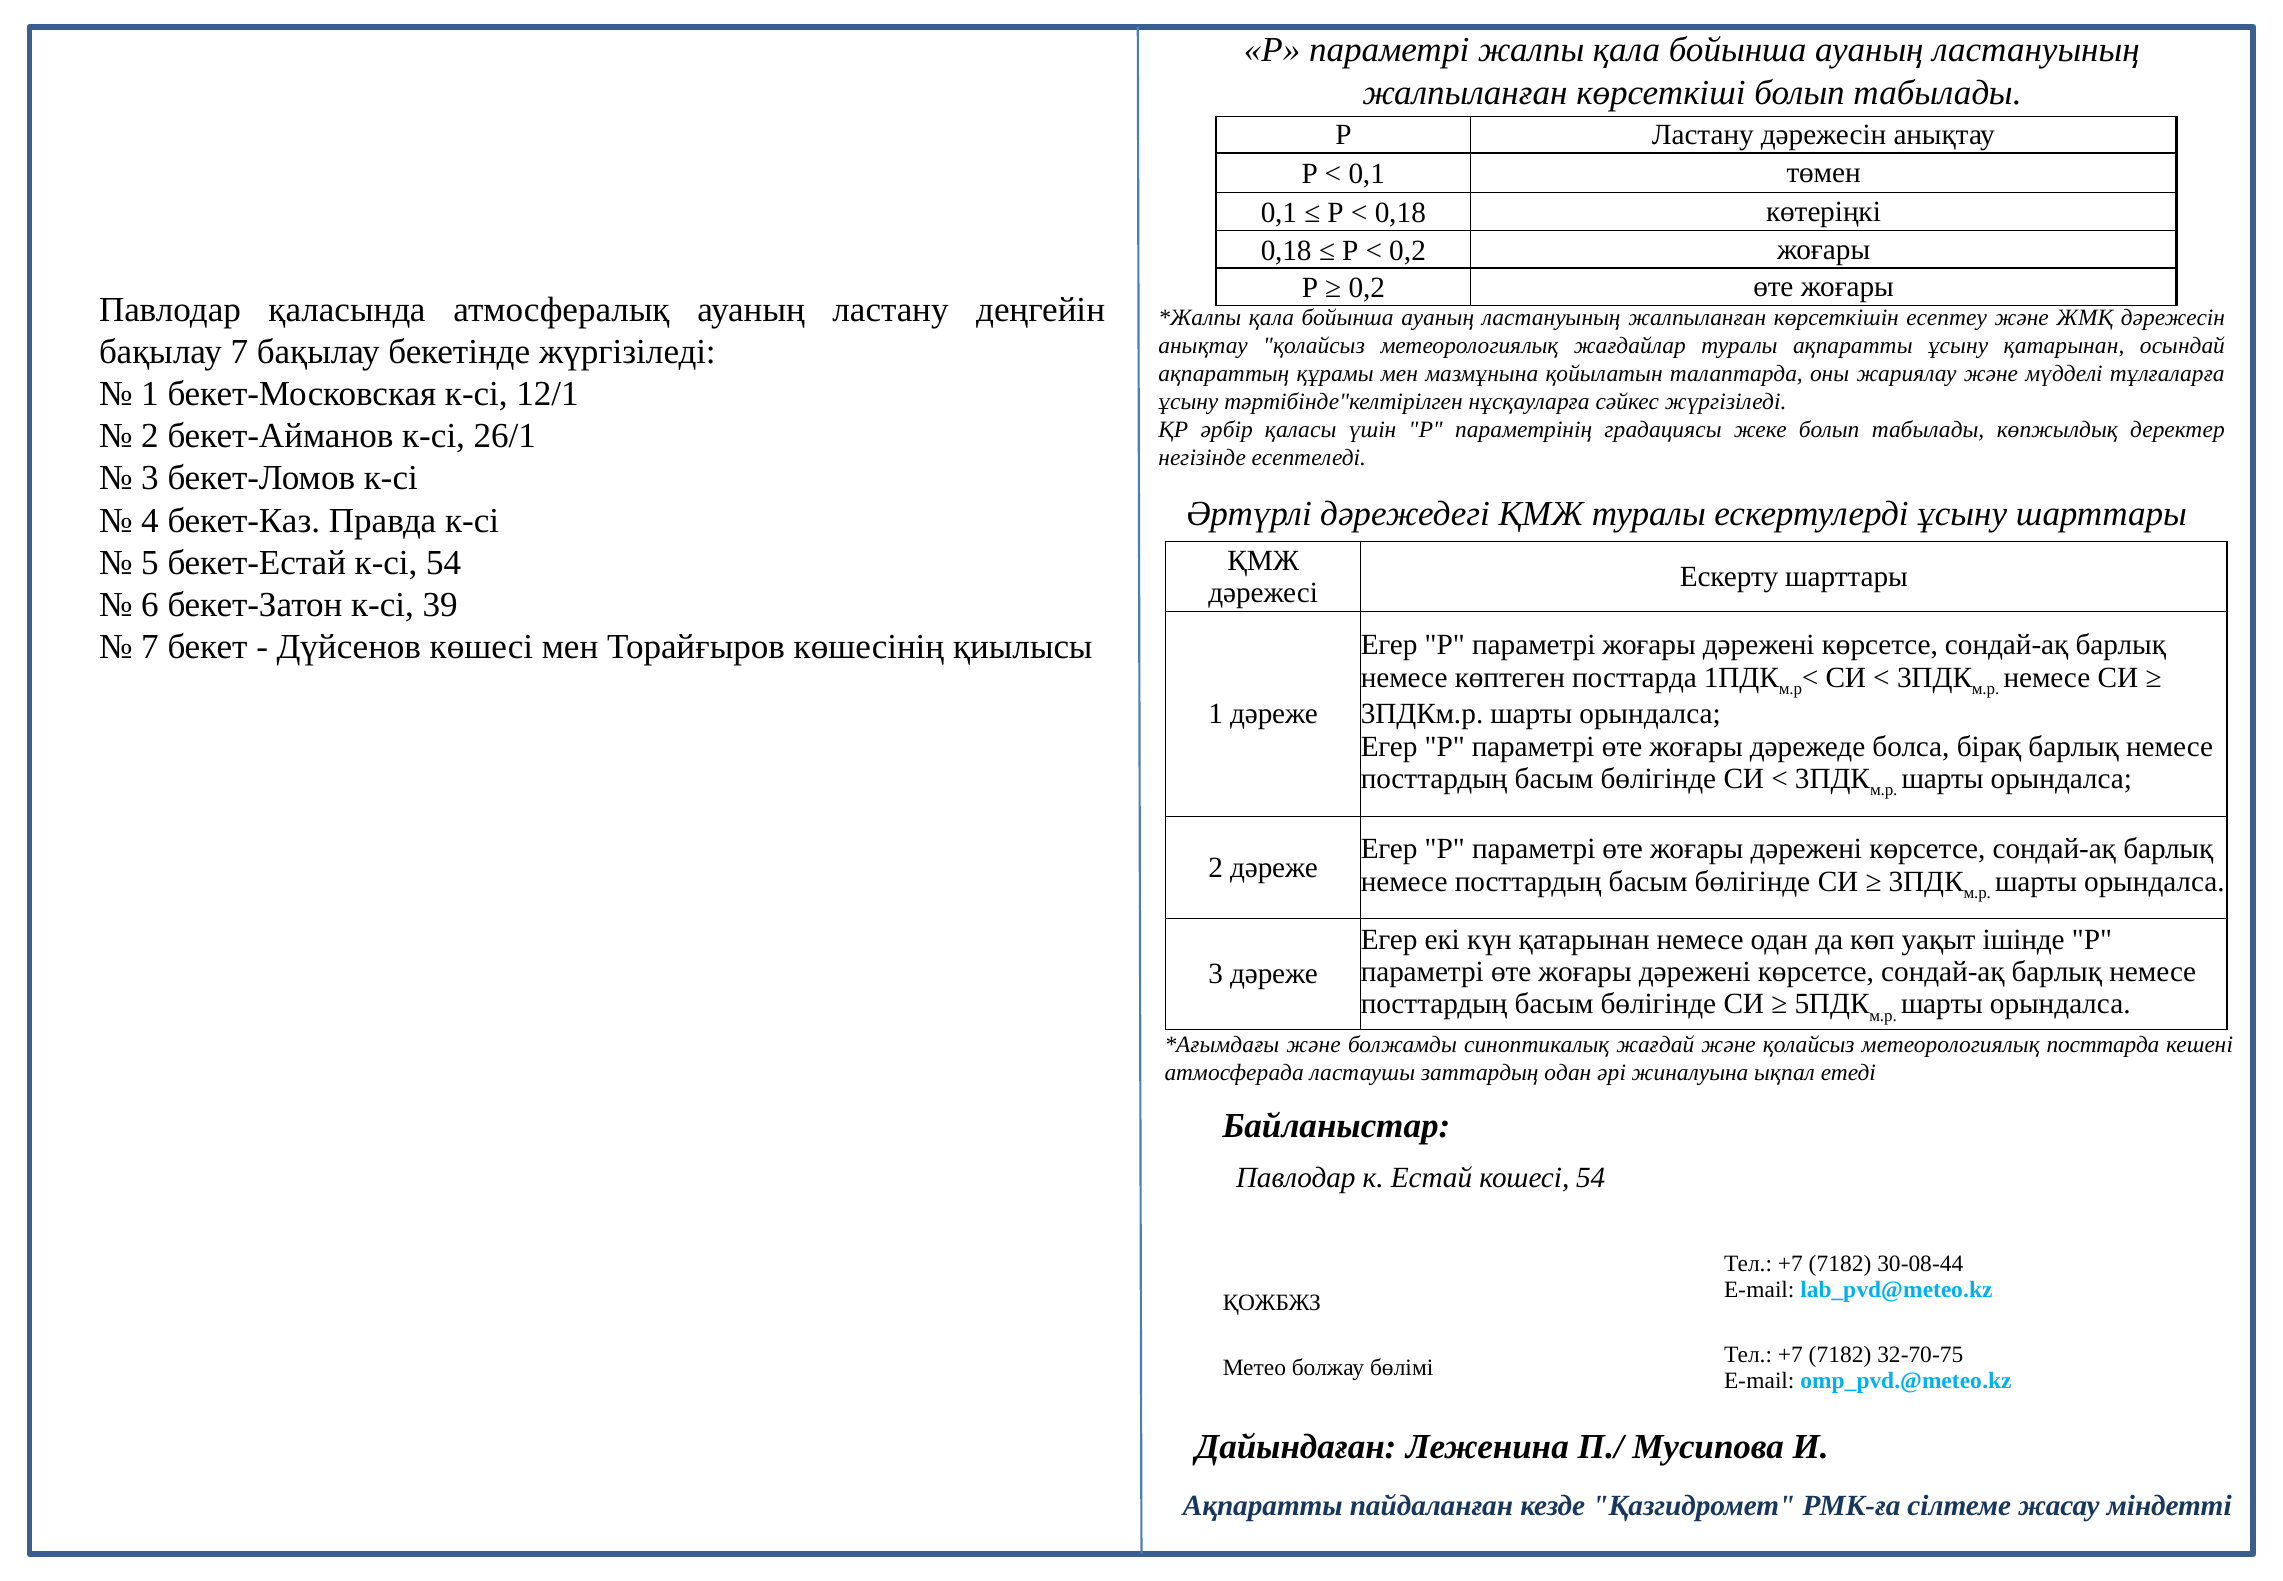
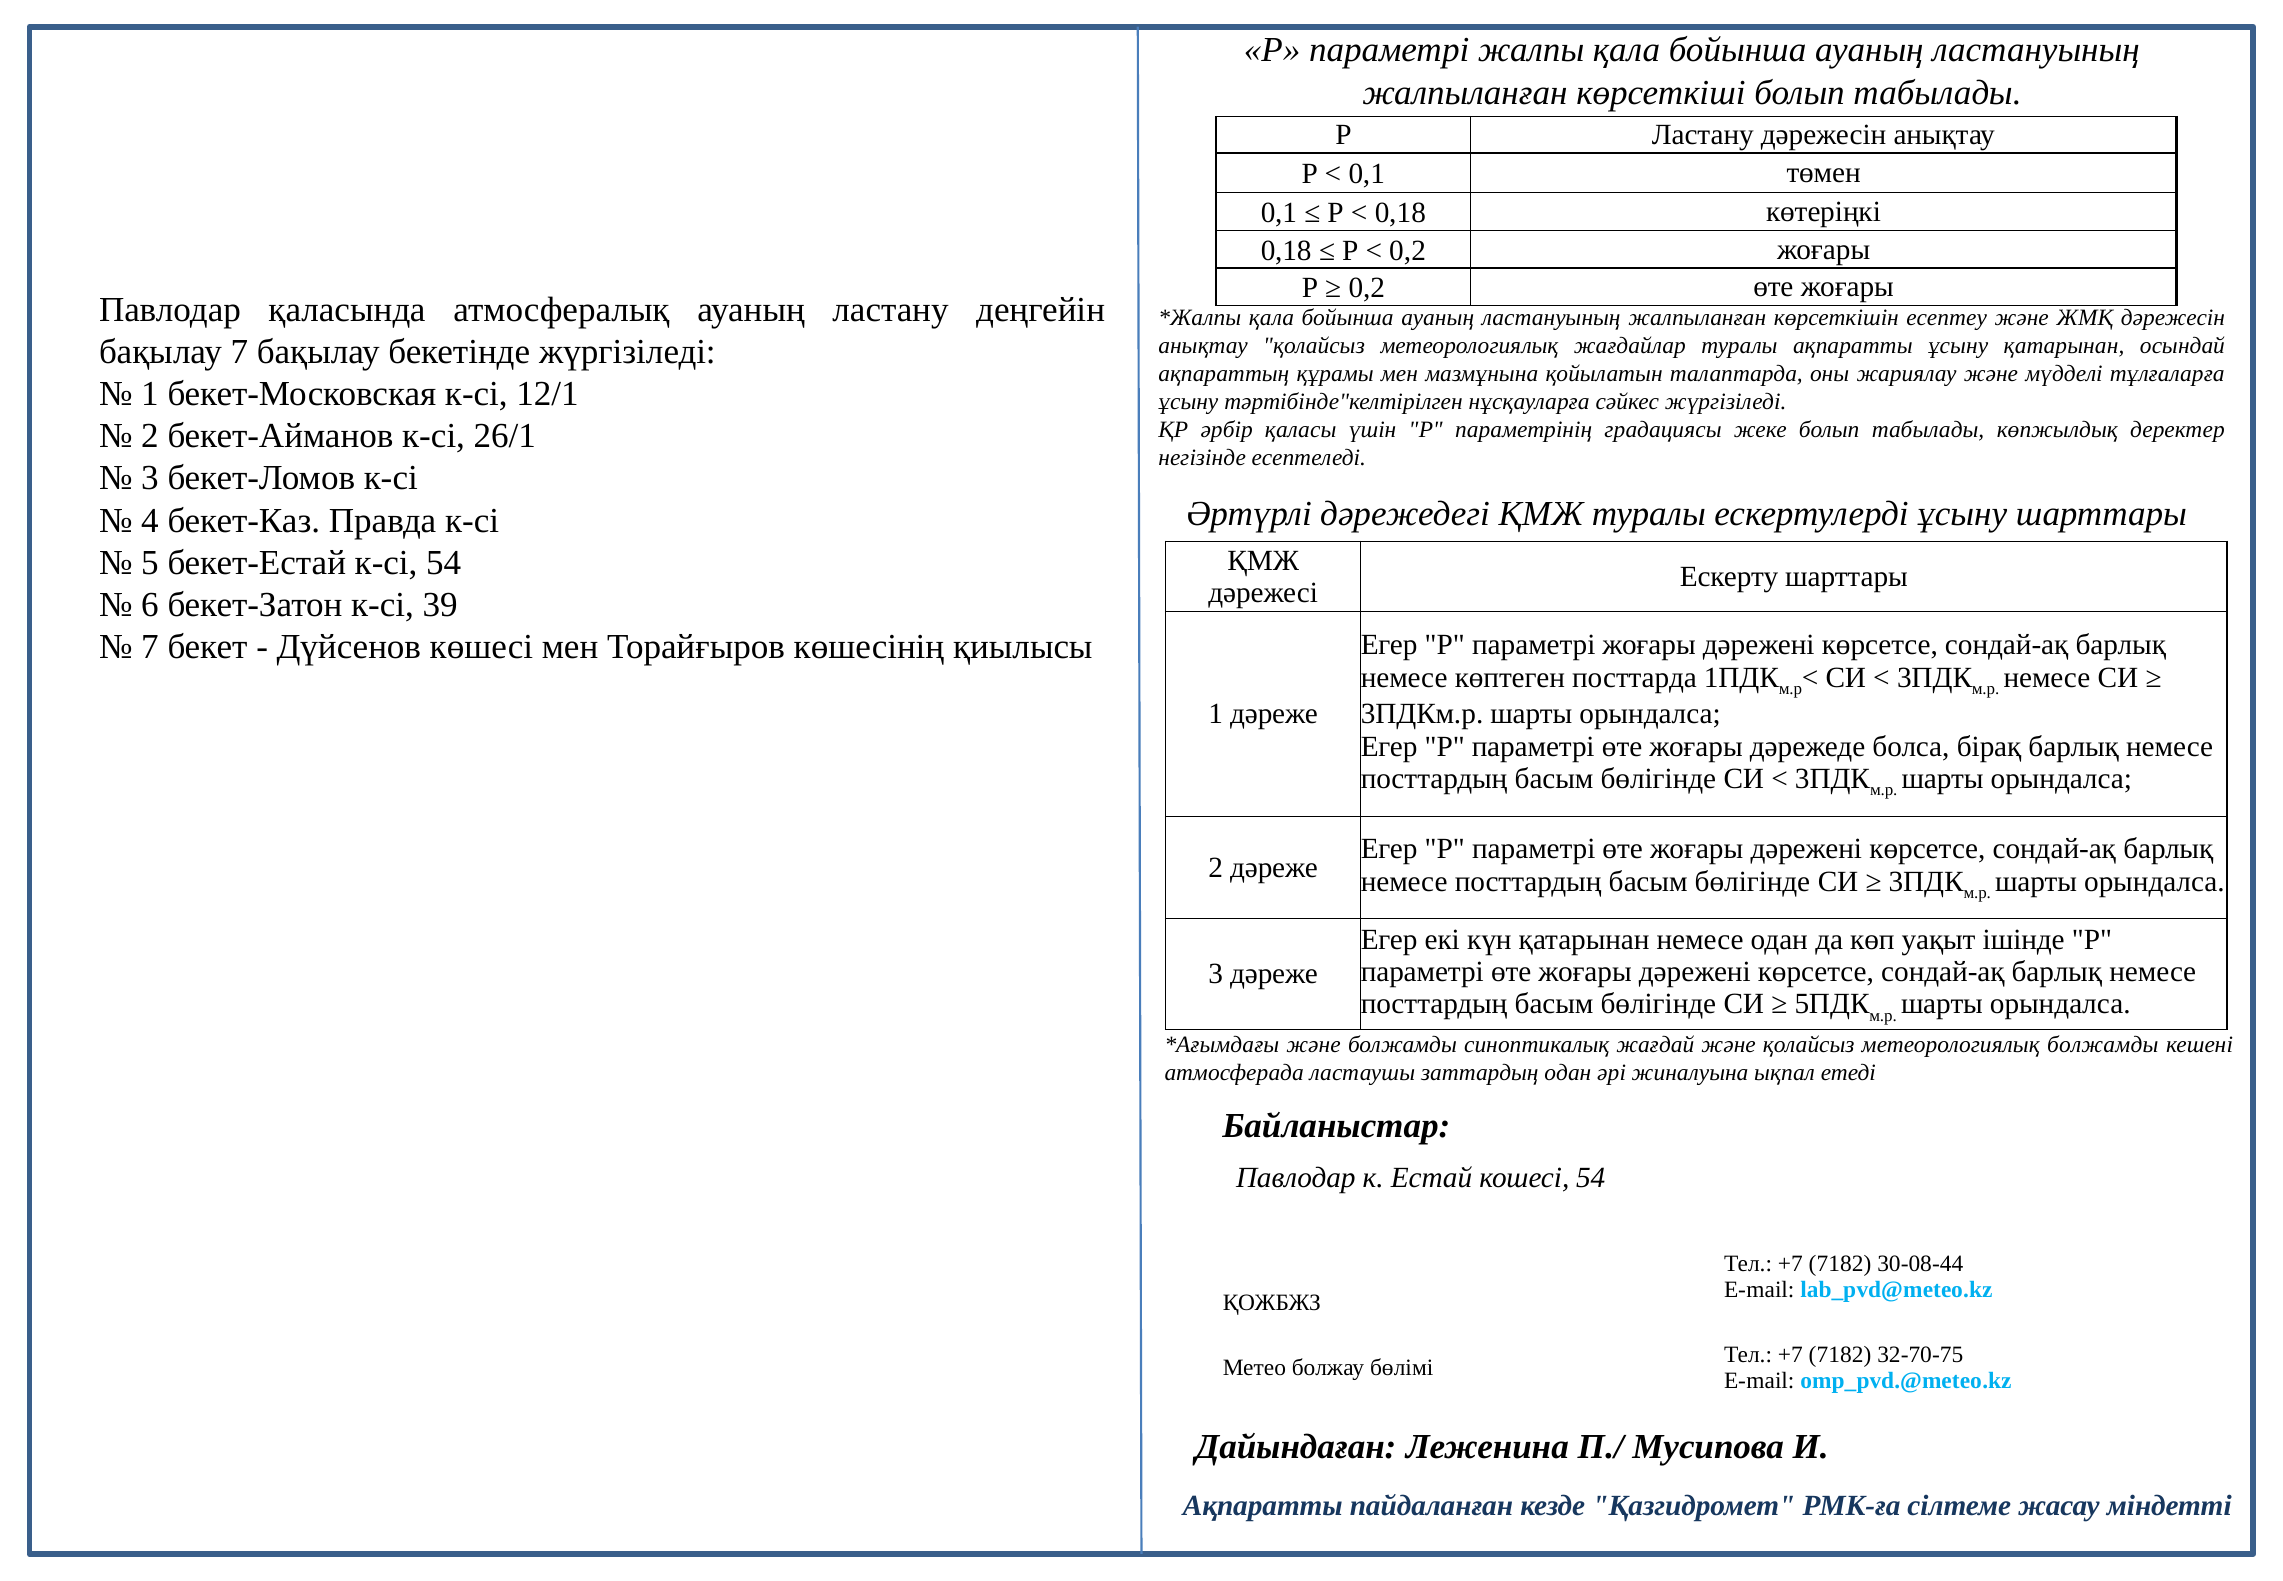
метеорологиялық посттарда: посттарда -> болжамды (2103, 1044)
